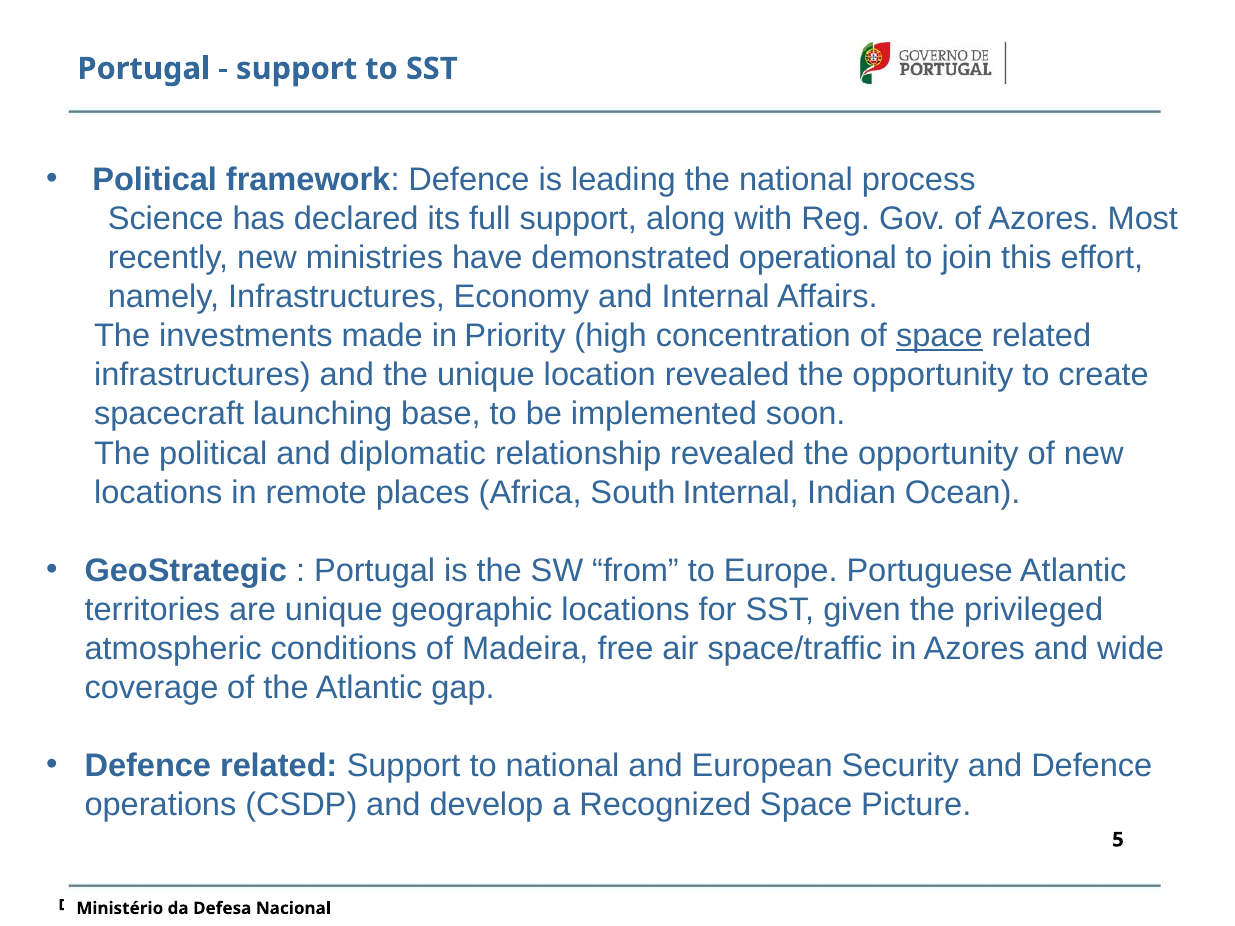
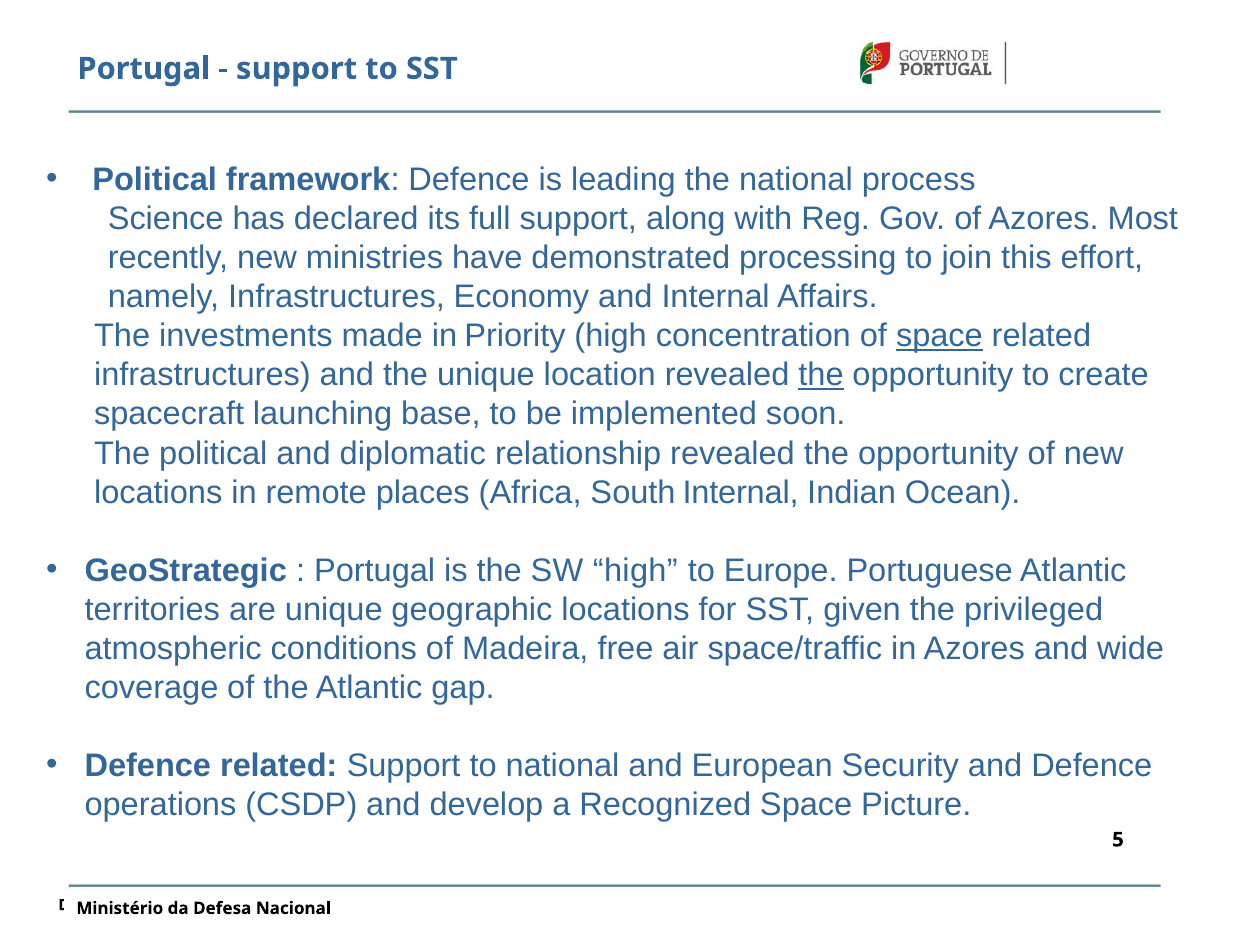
operational: operational -> processing (818, 258)
the underline: none -> present (821, 375)
SW from: from -> high (635, 571)
